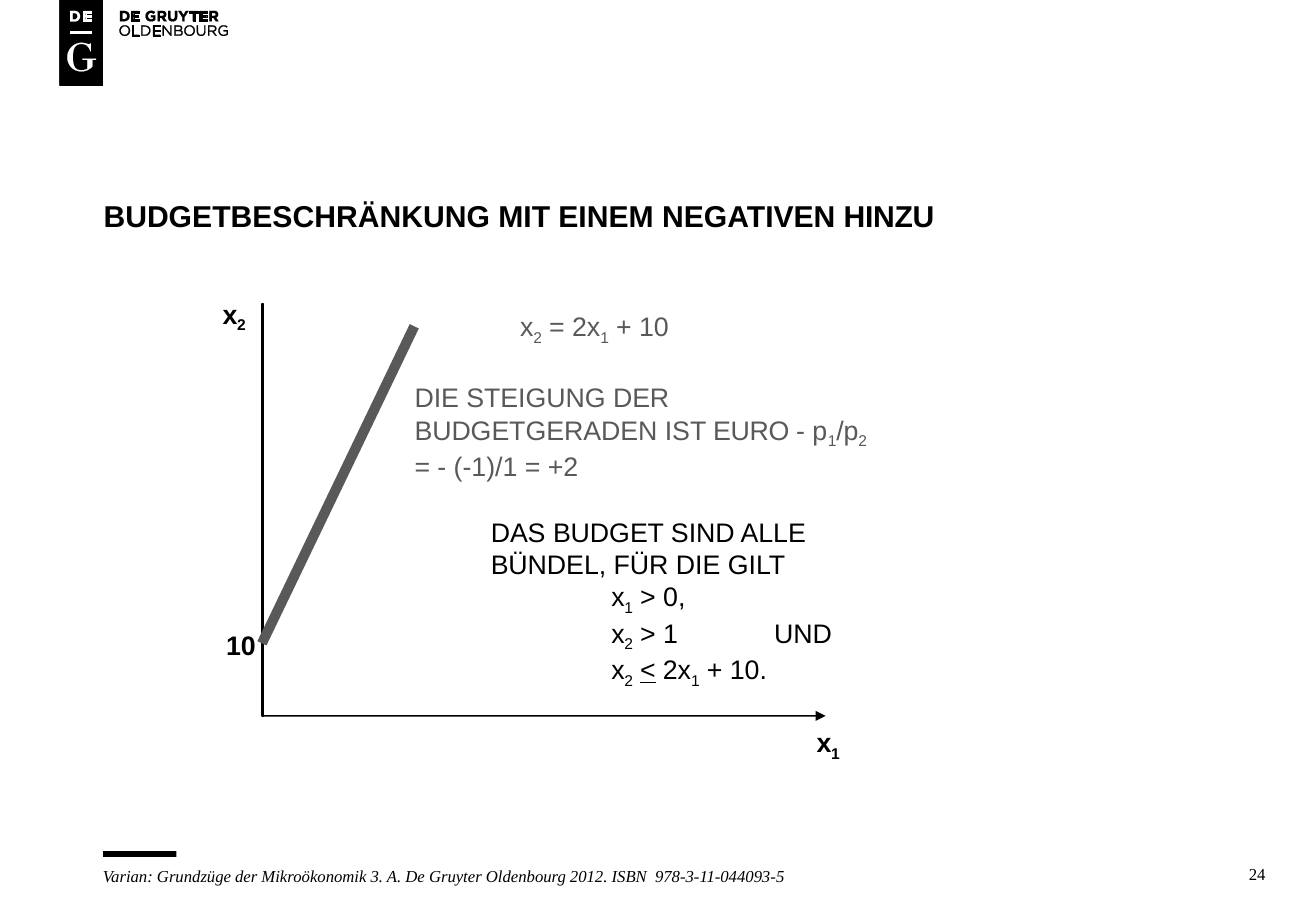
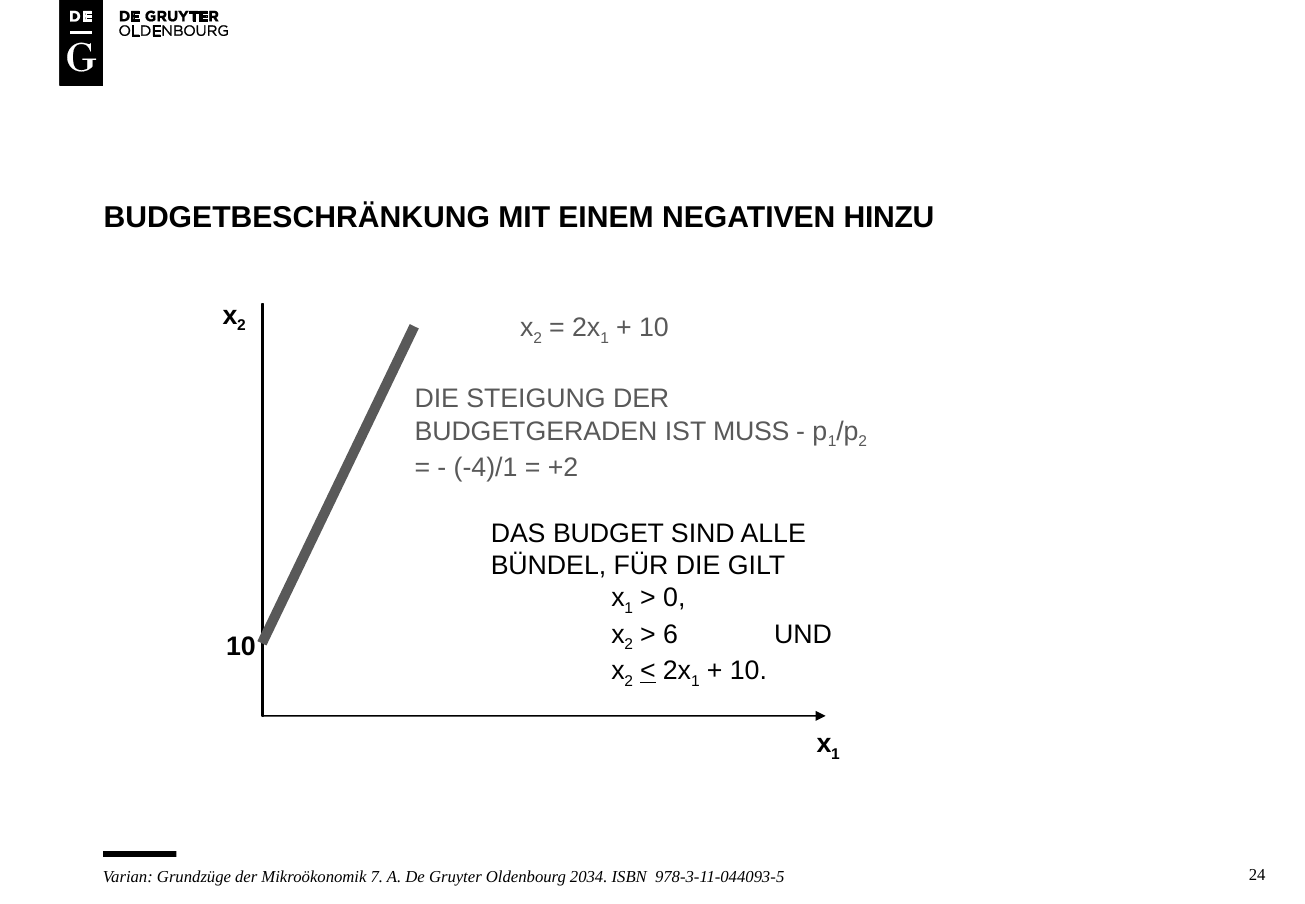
EURO: EURO -> MUSS (751, 431)
-1)/1: -1)/1 -> -4)/1 (486, 467)
1: 1 -> 6 (671, 634)
3: 3 -> 7 (377, 876)
2012: 2012 -> 2034 (589, 876)
